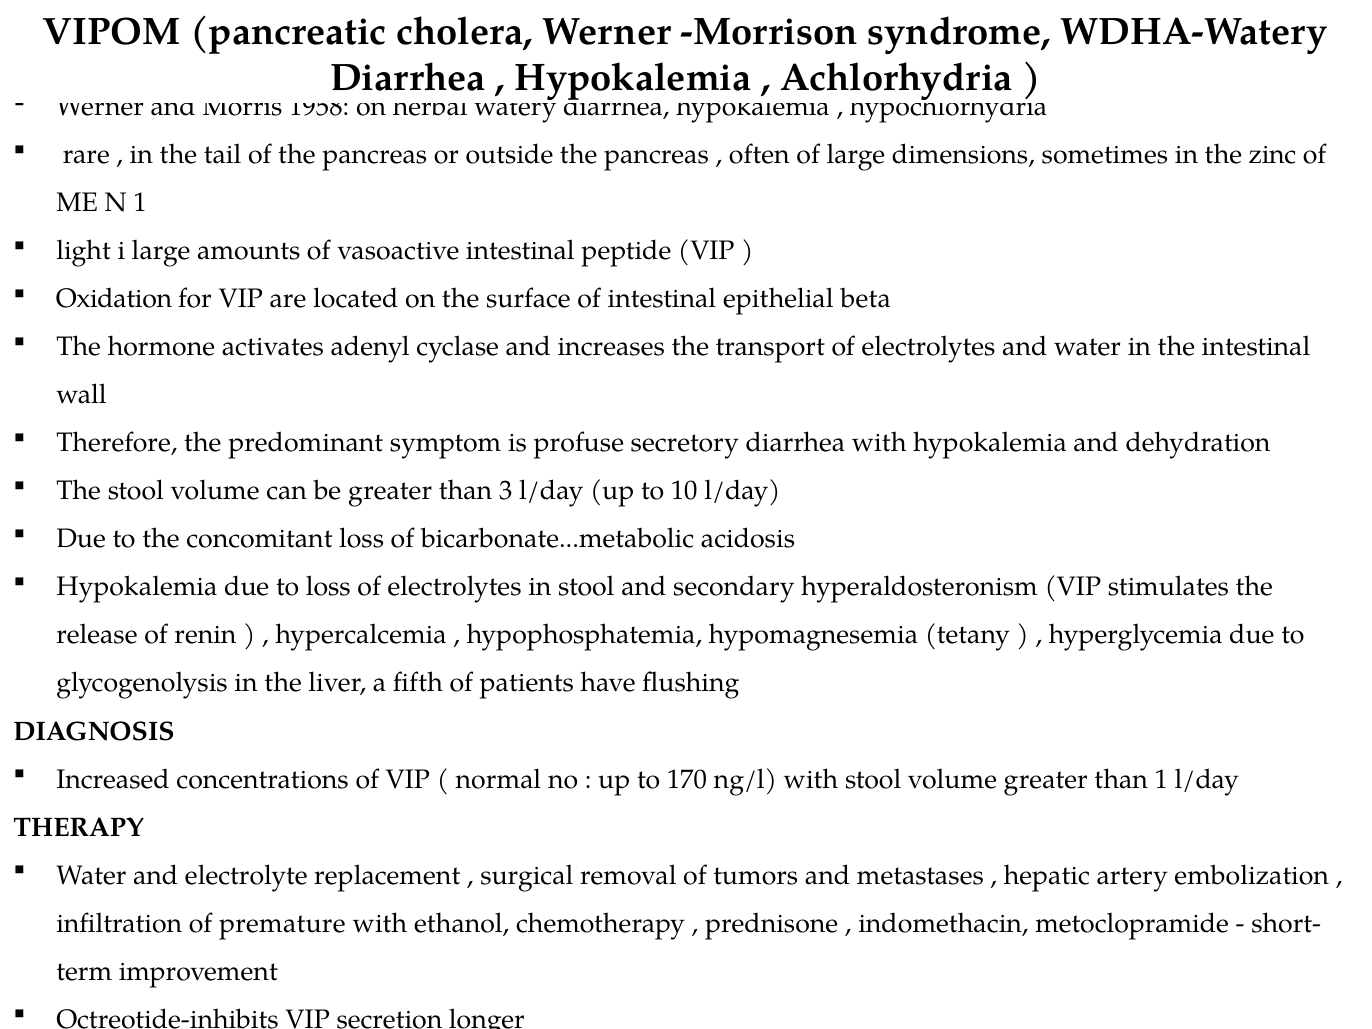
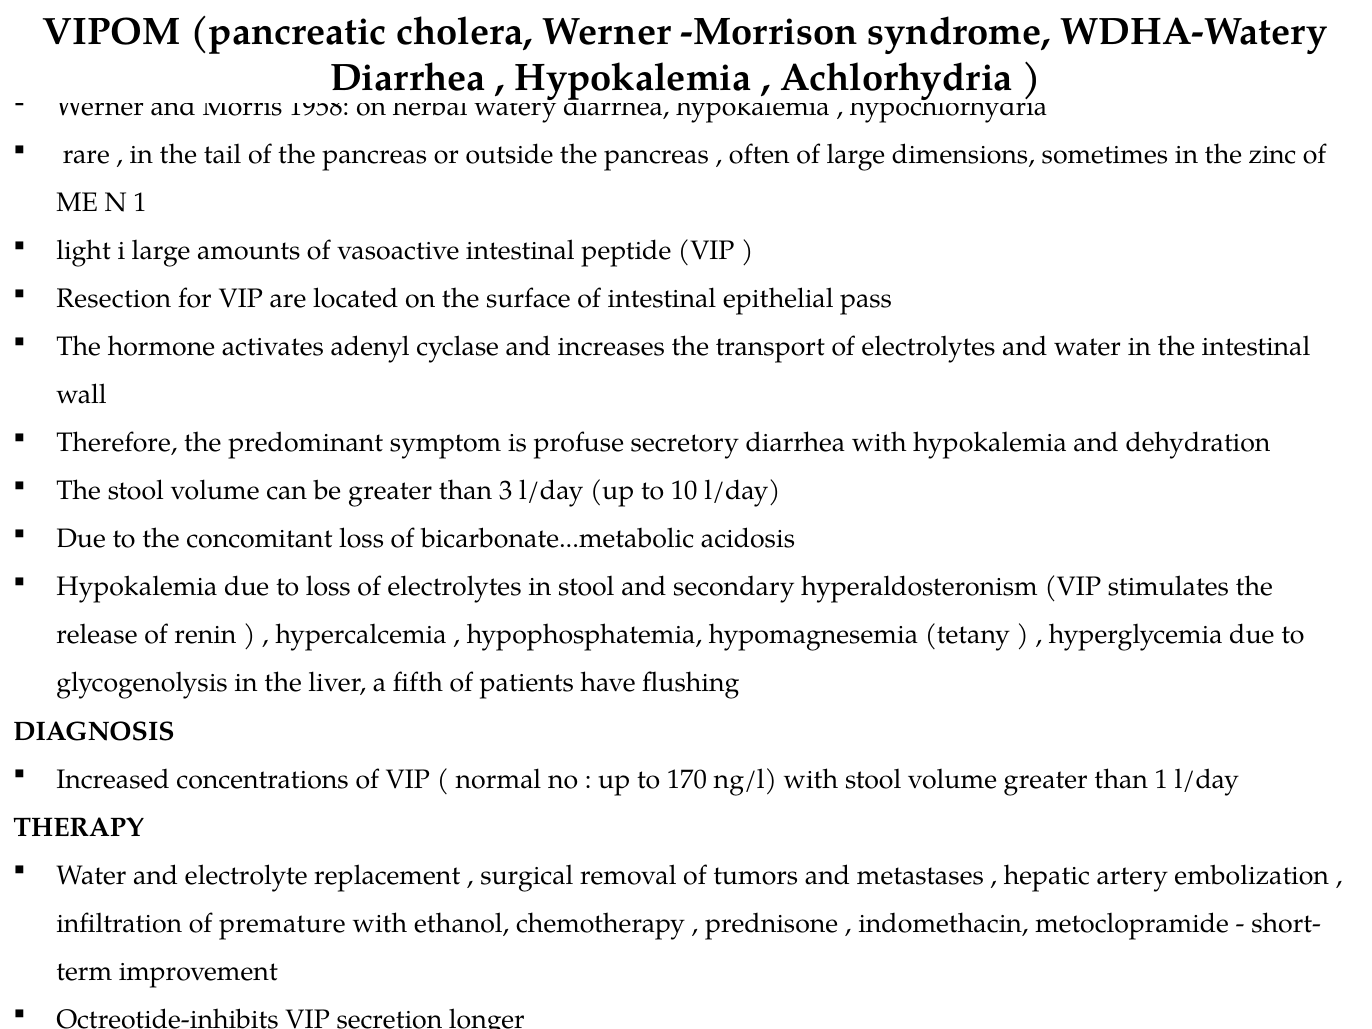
Oxidation: Oxidation -> Resection (114, 299)
beta: beta -> pass (866, 299)
